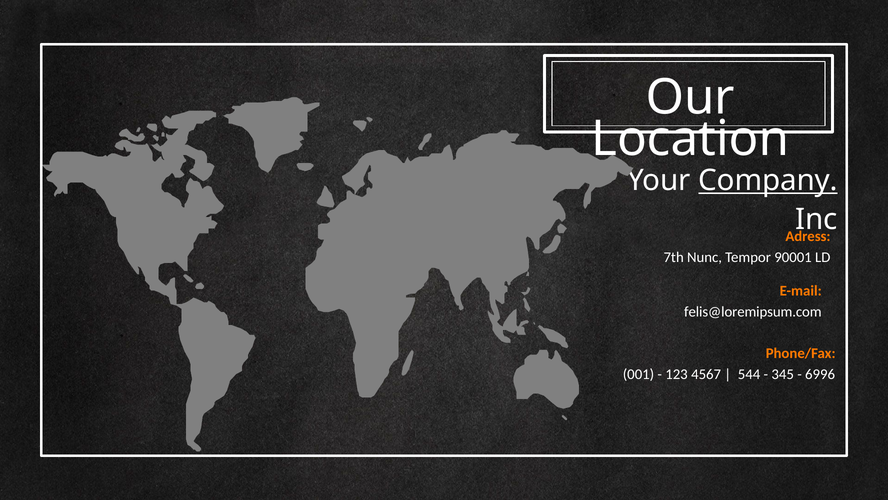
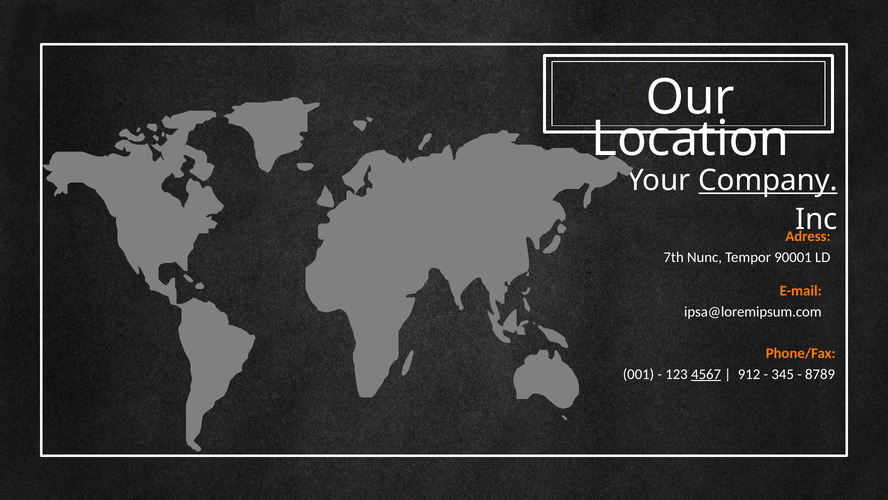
felis@loremipsum.com: felis@loremipsum.com -> ipsa@loremipsum.com (753, 311)
4567 underline: none -> present (706, 374)
544: 544 -> 912 (749, 374)
6996: 6996 -> 8789 (820, 374)
